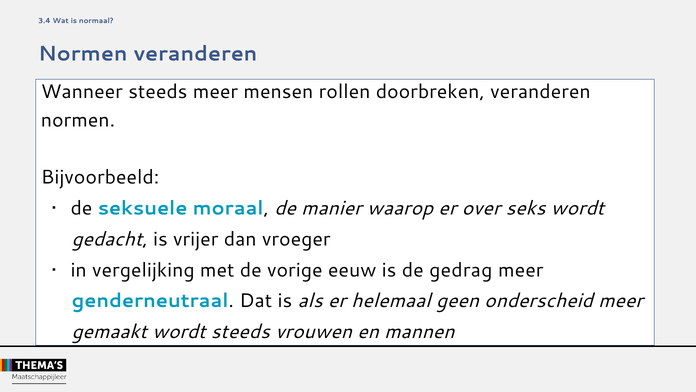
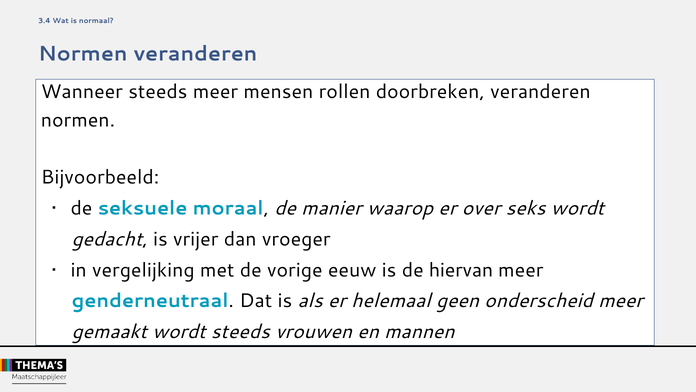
gedrag: gedrag -> hiervan (461, 270)
